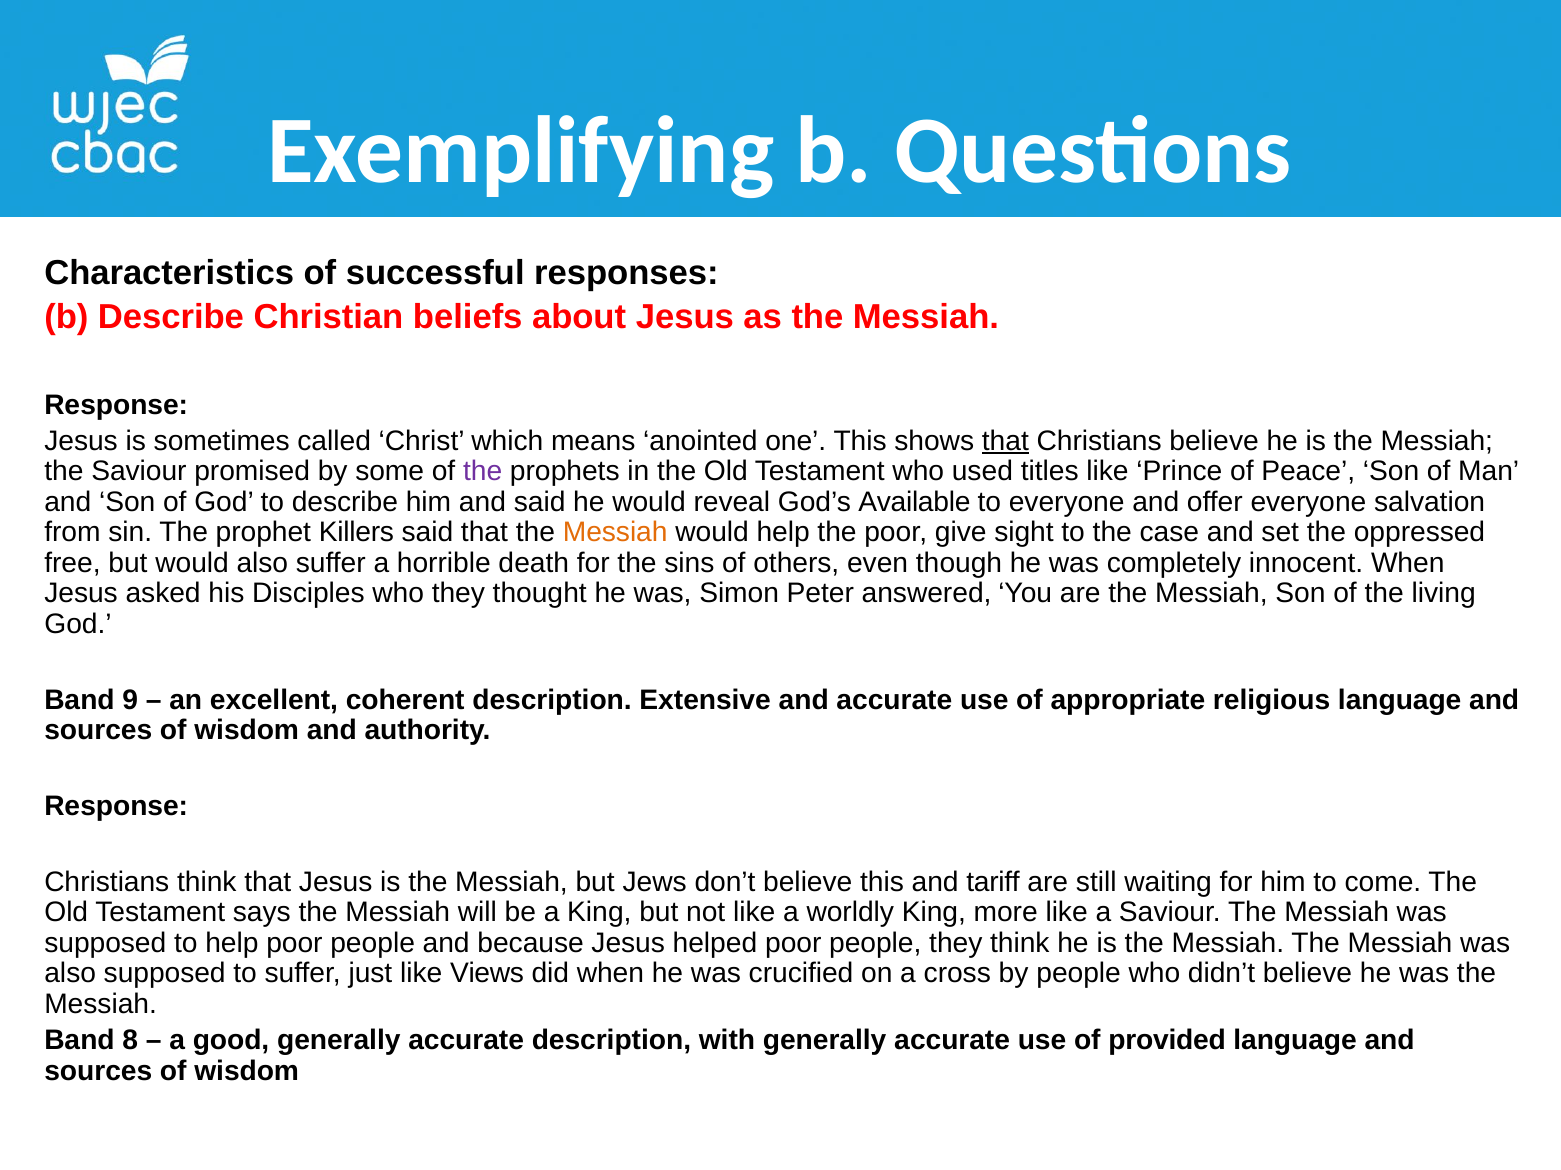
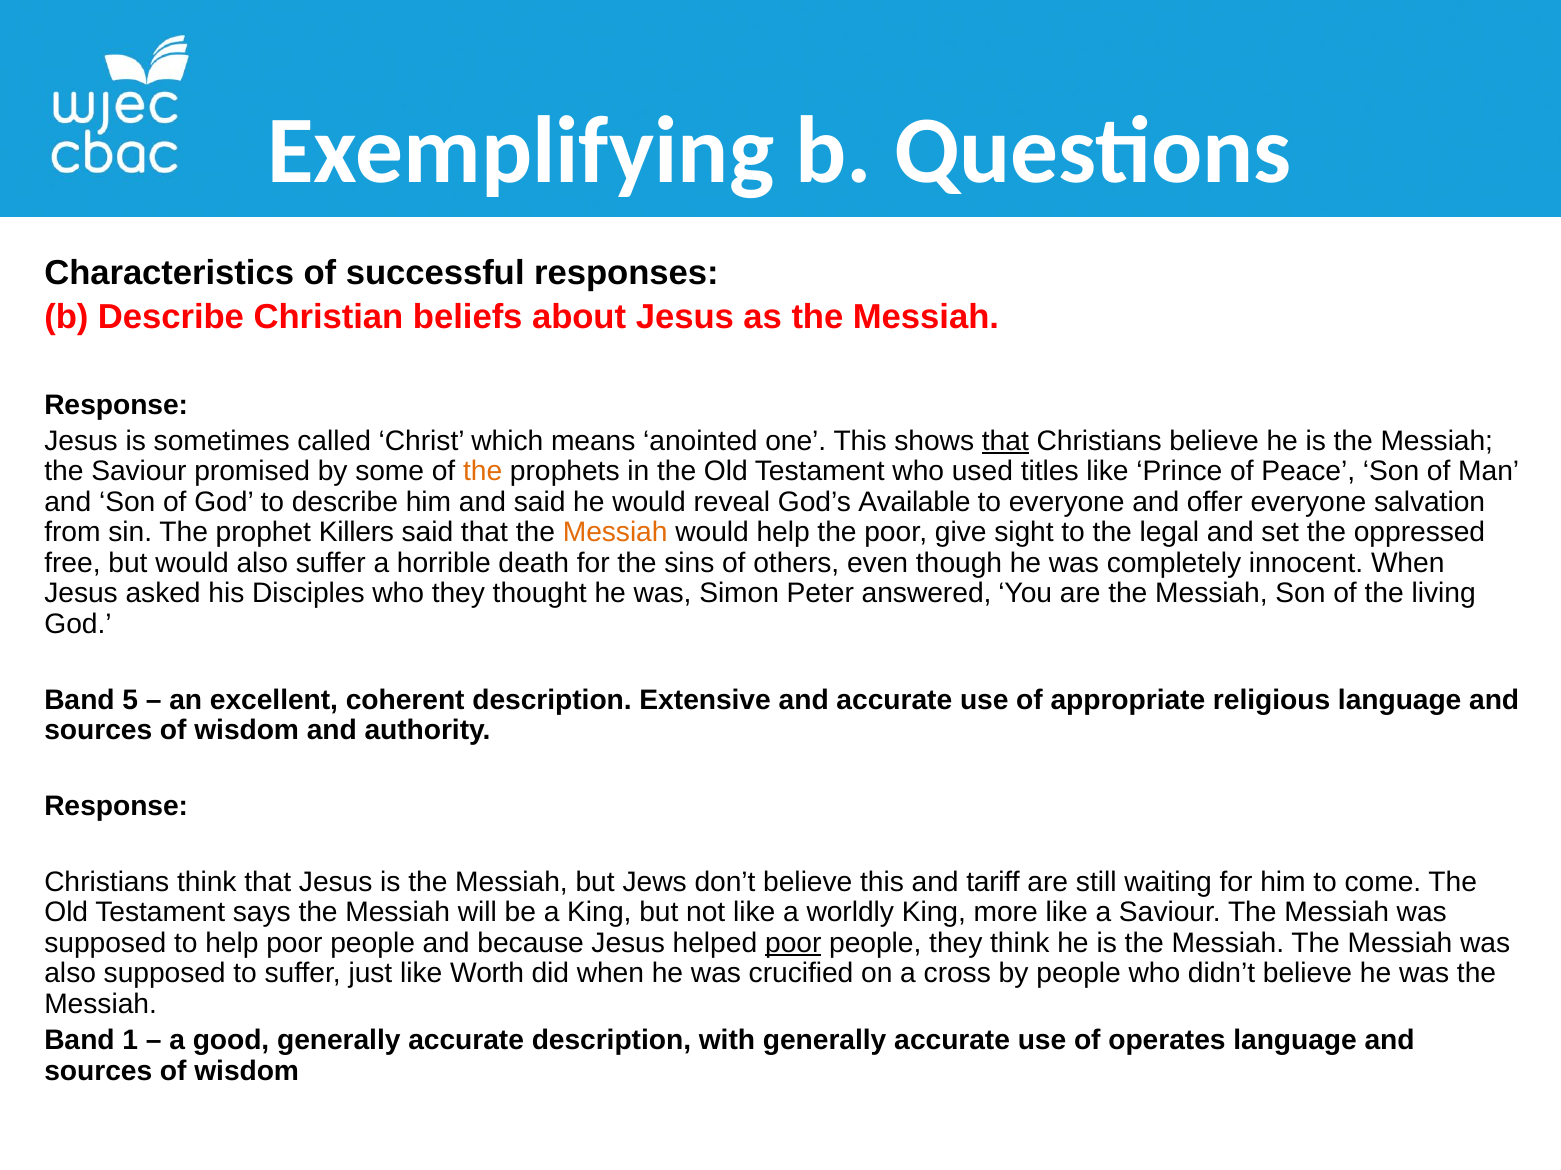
the colour: purple -> orange (483, 472)
case: case -> legal (1169, 533)
9: 9 -> 5 (130, 700)
poor underline: none -> present (793, 944)
Views: Views -> Worth (487, 974)
8: 8 -> 1 (130, 1041)
provided: provided -> operates (1167, 1041)
